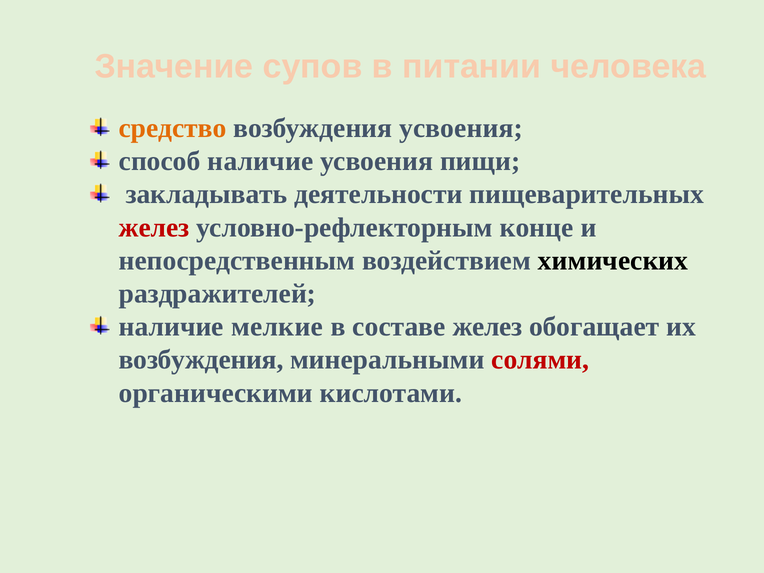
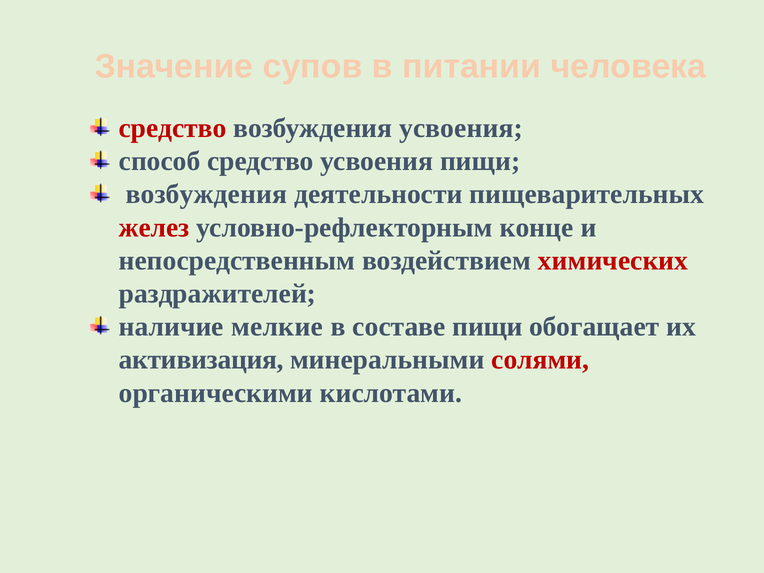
средство colour: orange -> red (173, 128)
способ наличие: наличие -> средство (261, 161)
закладывать: закладывать -> возбуждения (206, 194)
химических colour: black -> red (613, 261)
составе желез: желез -> пищи (487, 327)
возбуждения: возбуждения -> активизация (201, 360)
